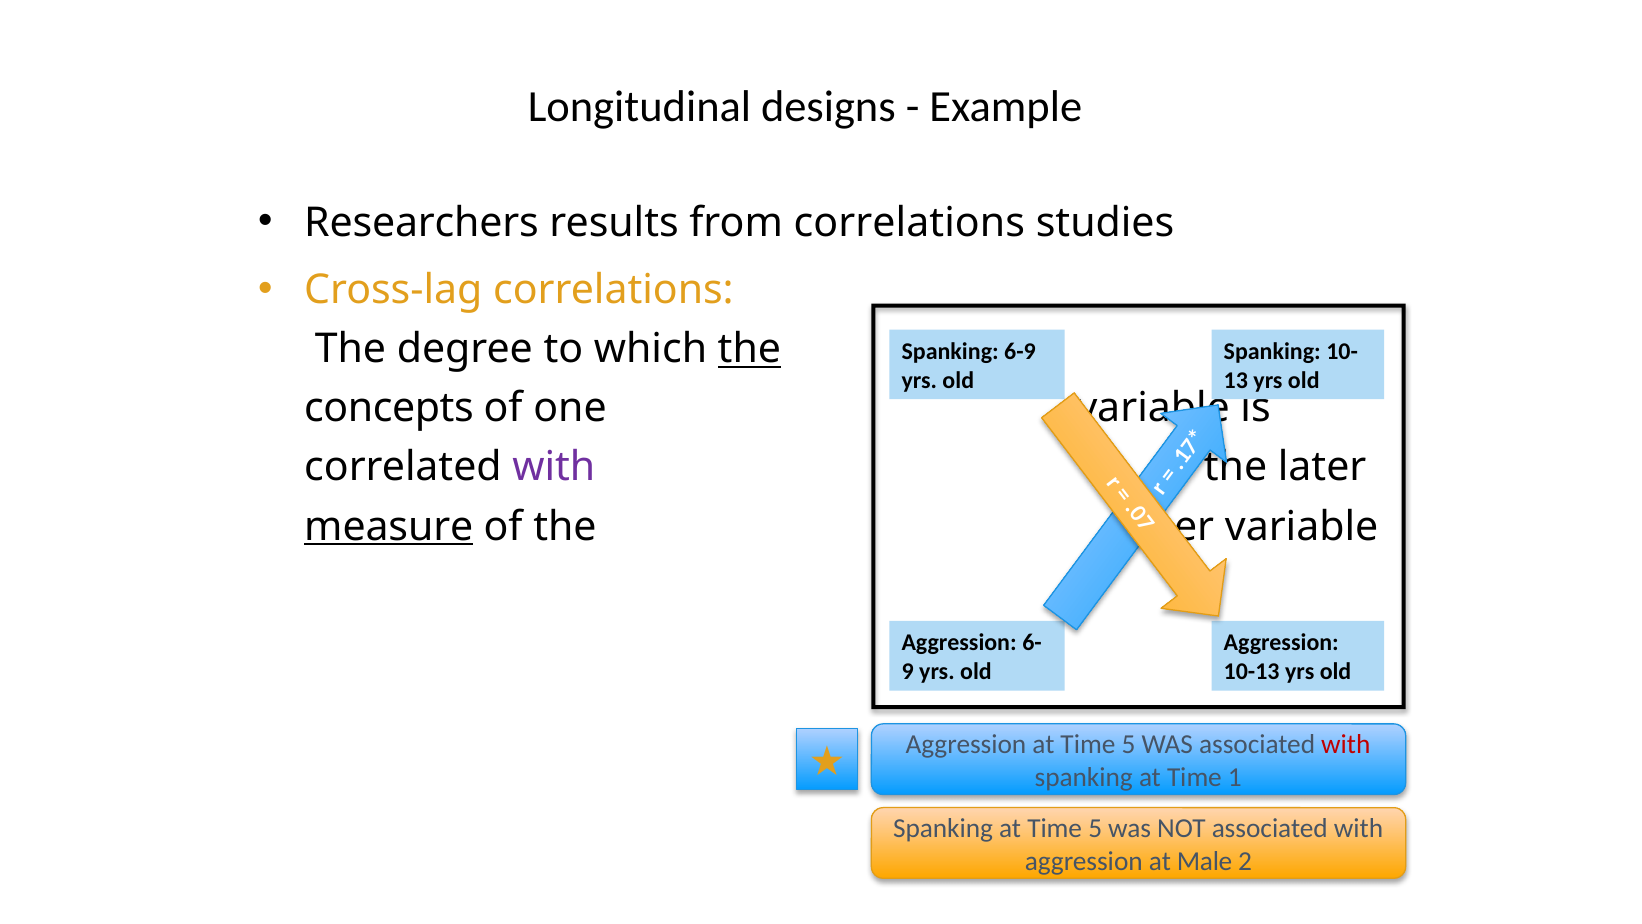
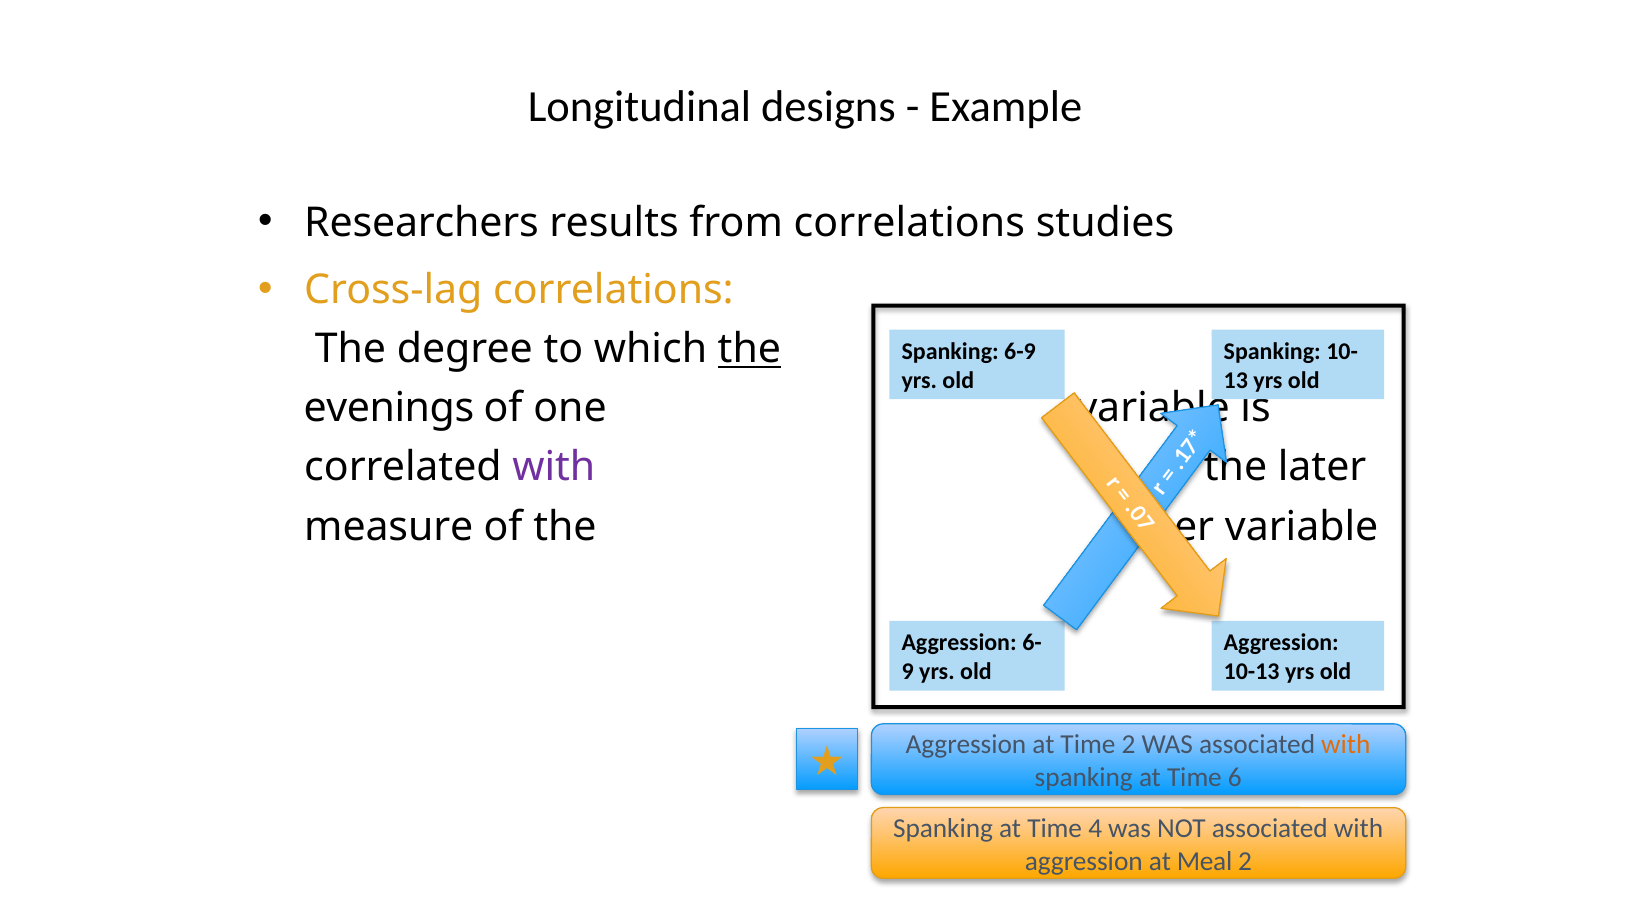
concepts: concepts -> evenings (389, 408)
measure underline: present -> none (389, 526)
Aggression at Time 5: 5 -> 2 (1128, 744)
with colour: red -> orange (1346, 744)
Time 1: 1 -> 6 (1235, 777)
Spanking at Time 5: 5 -> 4 (1095, 828)
Male: Male -> Meal (1205, 861)
